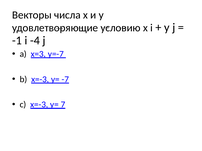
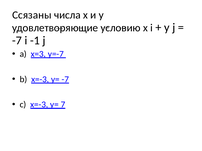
Векторы: Векторы -> Ссязаны (32, 15)
-1: -1 -> -7 (17, 41)
-4: -4 -> -1 (35, 41)
